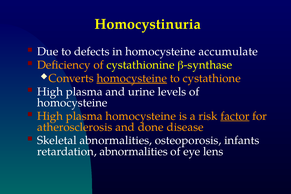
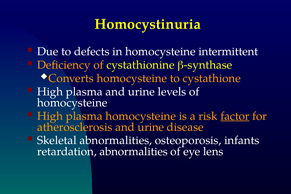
accumulate: accumulate -> intermittent (228, 52)
homocysteine underline: present -> none (132, 78)
atherosclerosis and done: done -> urine (151, 127)
